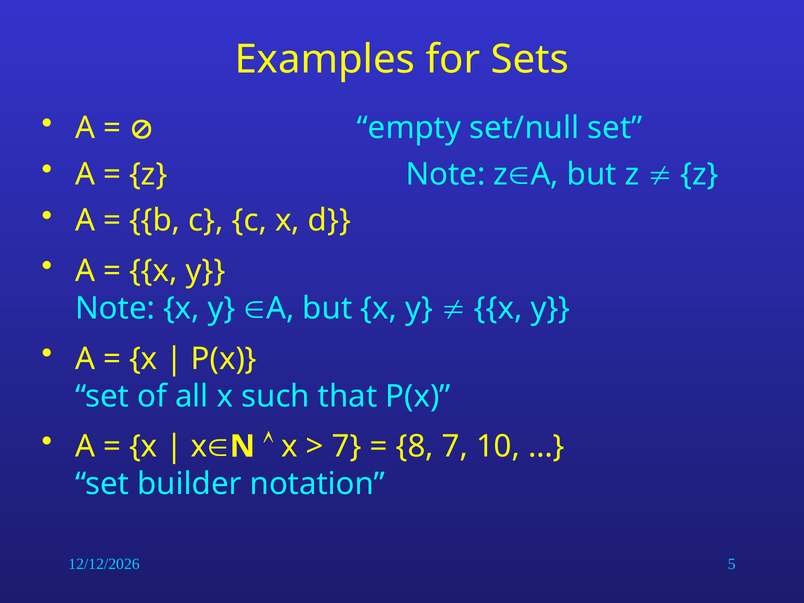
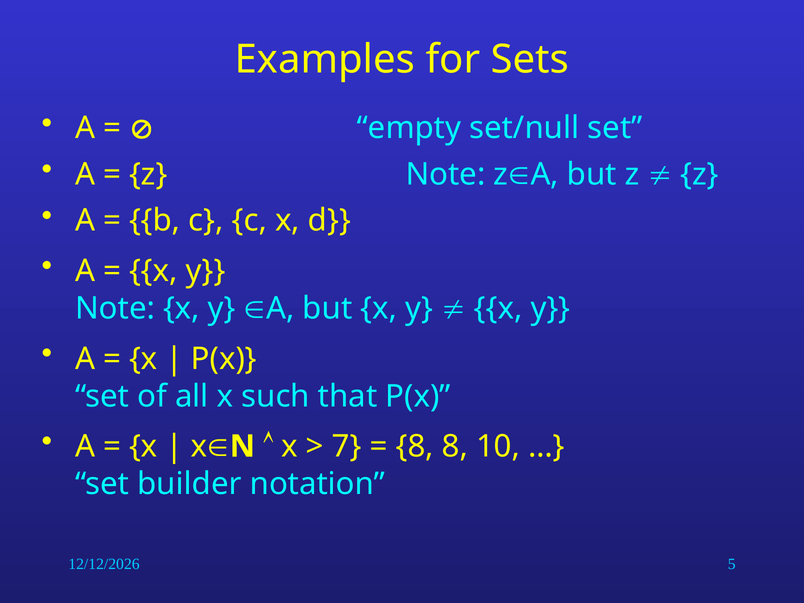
8 7: 7 -> 8 (455, 446)
